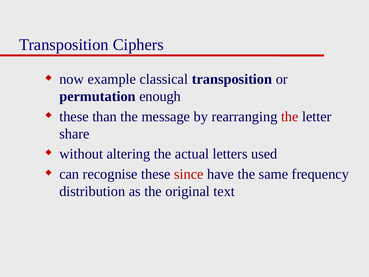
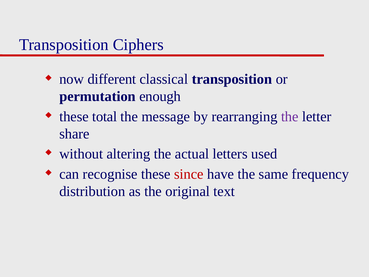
example: example -> different (112, 79)
than: than -> total (105, 116)
the colour: red -> purple (290, 116)
